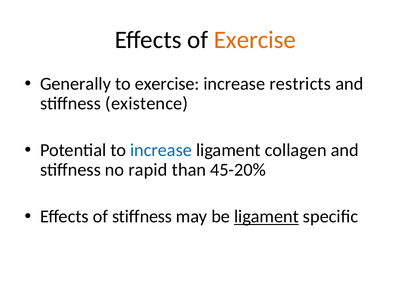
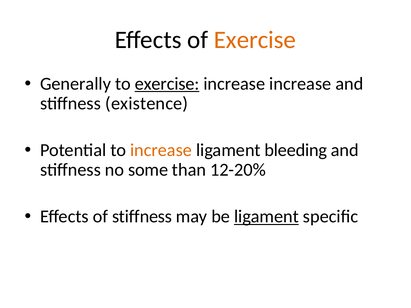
exercise underline: none -> present (167, 84)
increase restricts: restricts -> increase (300, 84)
increase colour: blue -> orange (161, 150)
collagen: collagen -> bleeding (296, 150)
rapid: rapid -> some (148, 170)
45-20%: 45-20% -> 12-20% (238, 170)
